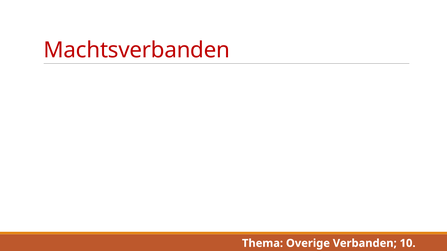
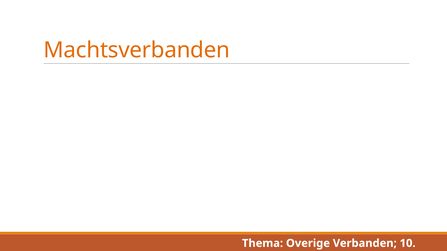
Machtsverbanden colour: red -> orange (137, 50)
